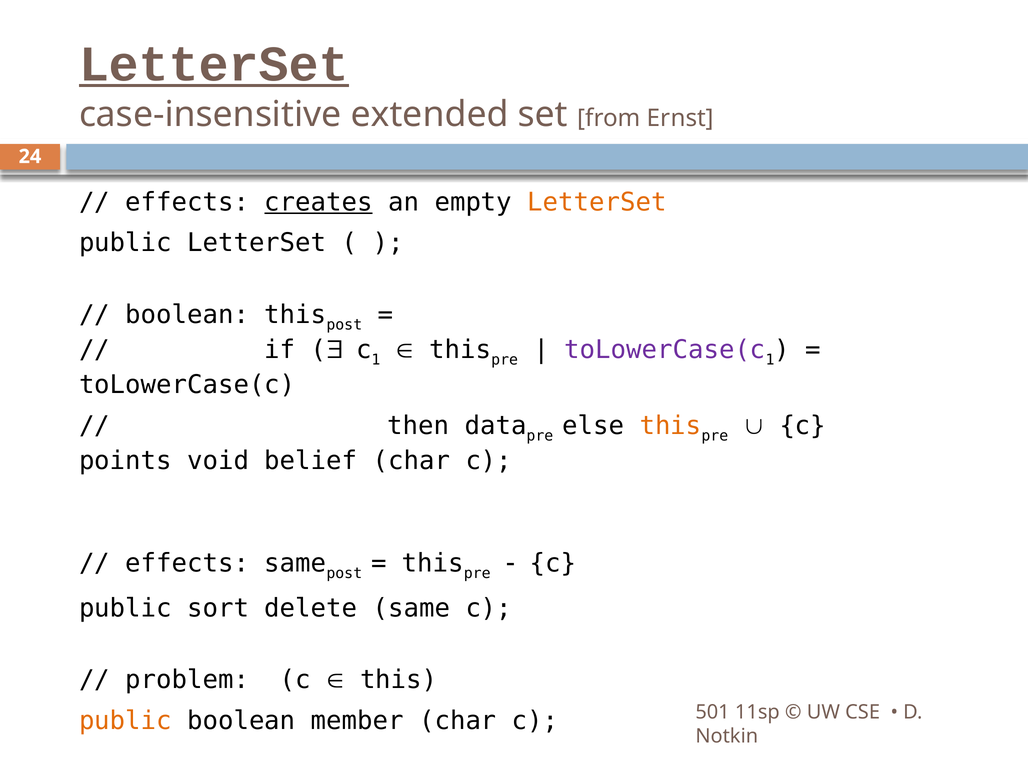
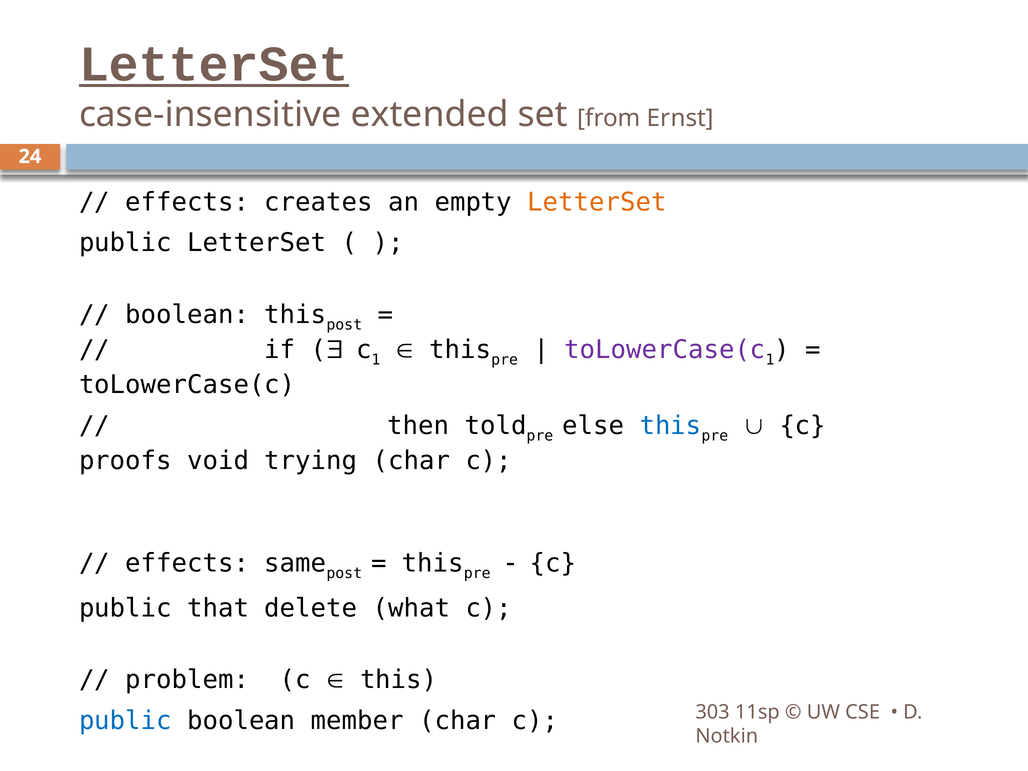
creates underline: present -> none (319, 202)
data: data -> told (496, 426)
this colour: orange -> blue (670, 426)
points: points -> proofs (125, 461)
belief: belief -> trying (311, 461)
sort: sort -> that (218, 608)
delete same: same -> what (411, 608)
public colour: orange -> blue (125, 721)
501: 501 -> 303 (713, 712)
